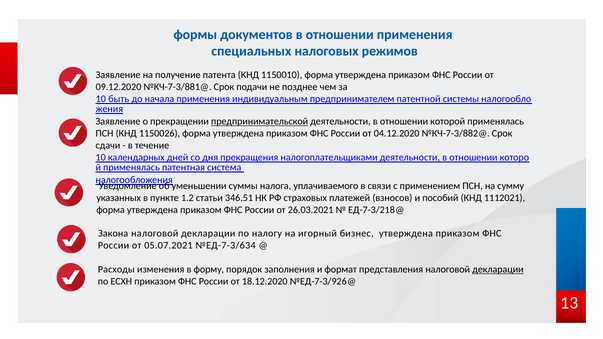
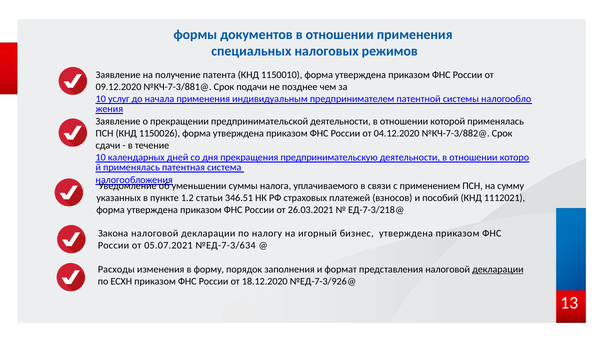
быть: быть -> услуг (119, 99)
предпринимательской underline: present -> none (260, 121)
налогоплательщиками: налогоплательщиками -> предпринимательскую (329, 158)
